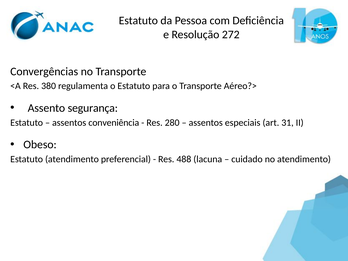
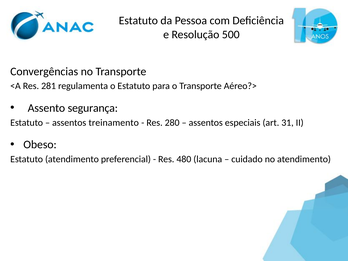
272: 272 -> 500 (231, 35)
380: 380 -> 281 (49, 86)
conveniência: conveniência -> treinamento (114, 123)
488: 488 -> 480 (184, 159)
